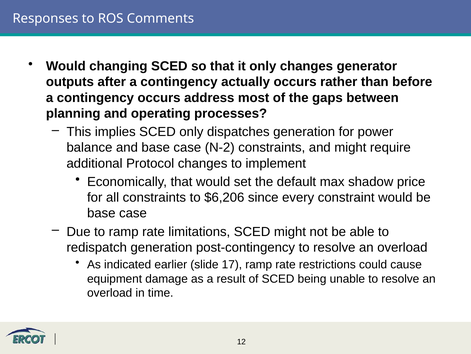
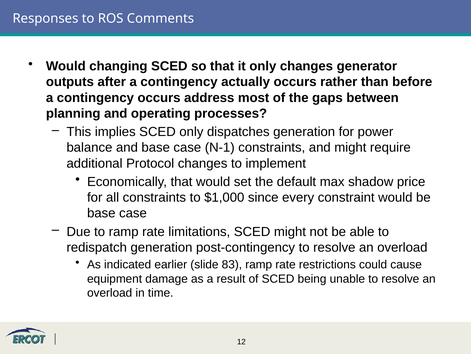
N-2: N-2 -> N-1 (220, 147)
$6,206: $6,206 -> $1,000 (224, 197)
17: 17 -> 83 (232, 264)
